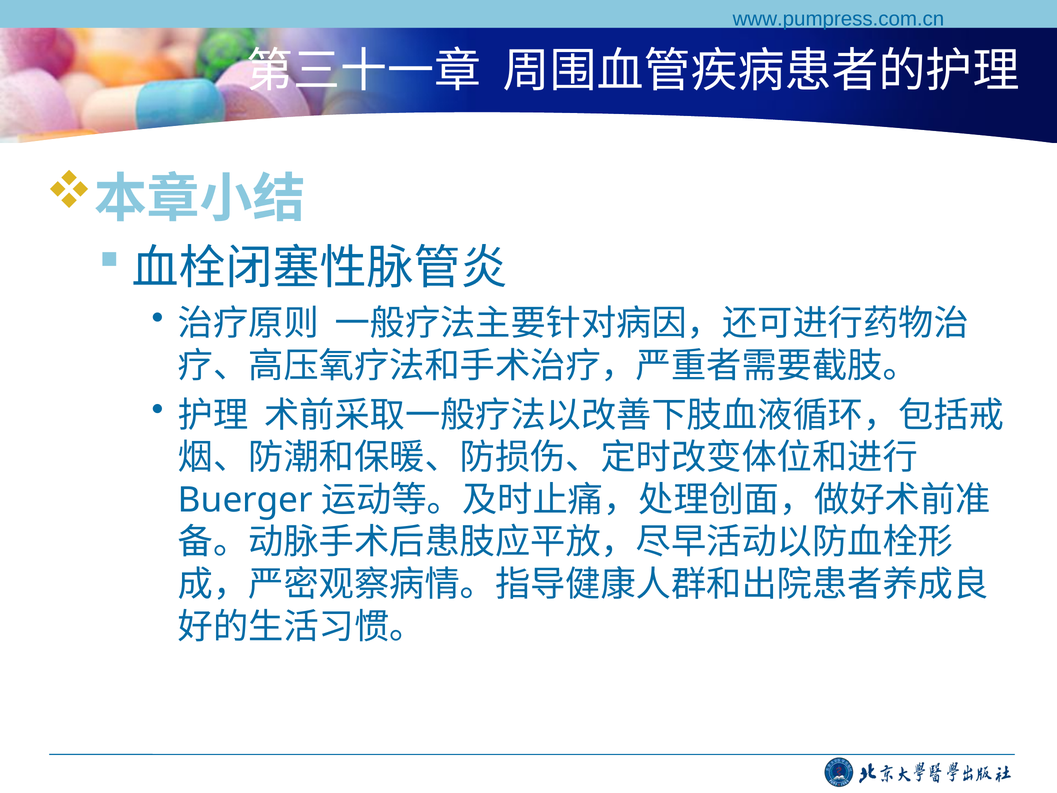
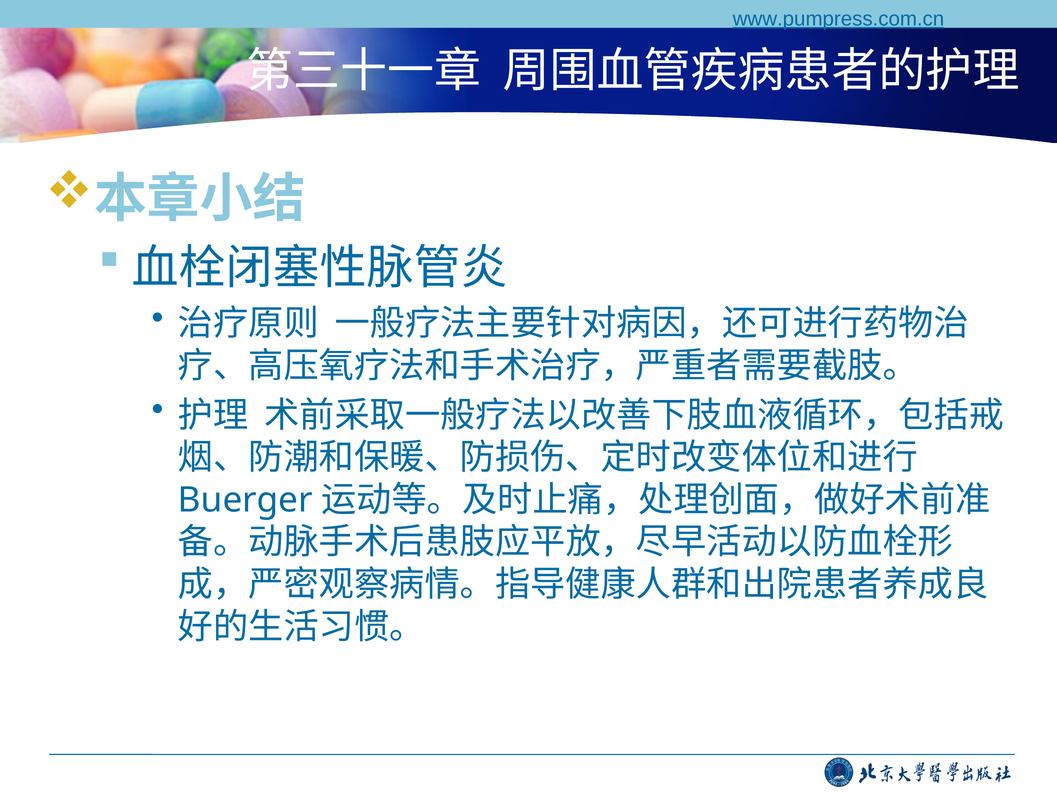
www.pumpress.com.cn underline: none -> present (838, 19)
